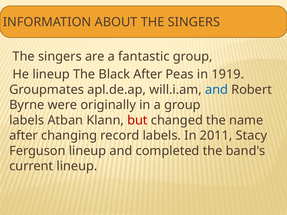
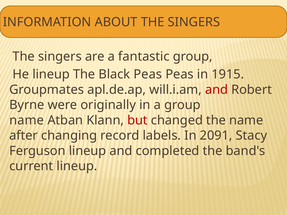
Black After: After -> Peas (148, 74)
1919: 1919 -> 1915 (228, 74)
and colour: blue -> red (217, 90)
labels: labels -> name (27, 120)
2011: 2011 -> 2091 (216, 136)
